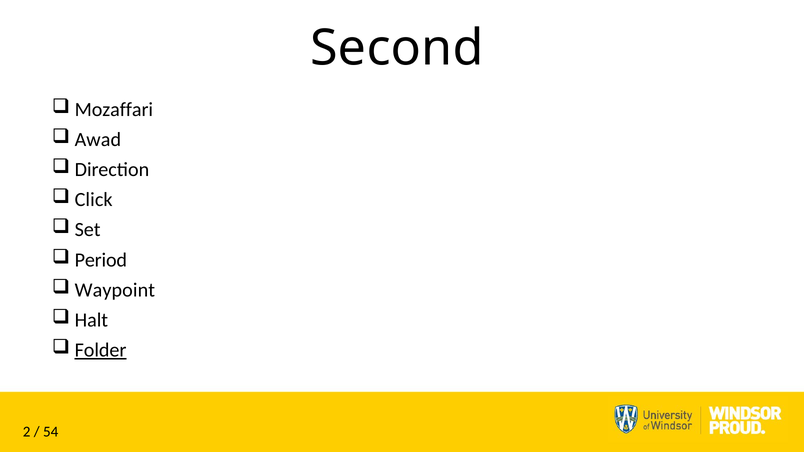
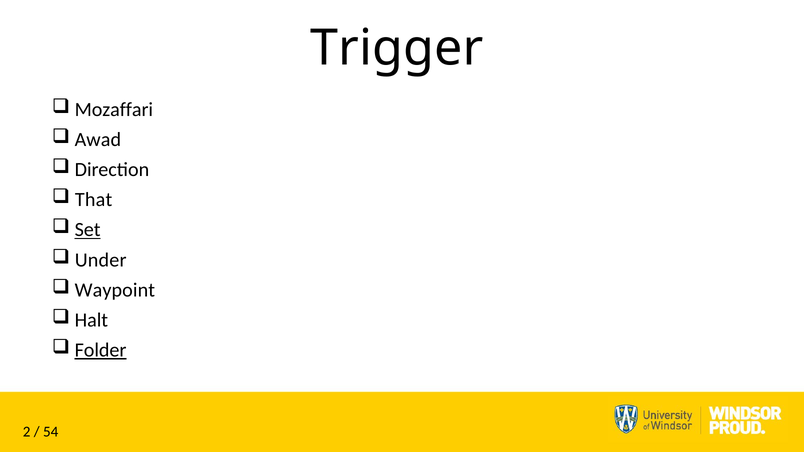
Second: Second -> Trigger (397, 48)
Click: Click -> That (94, 200)
Set underline: none -> present (88, 230)
Period: Period -> Under (101, 260)
